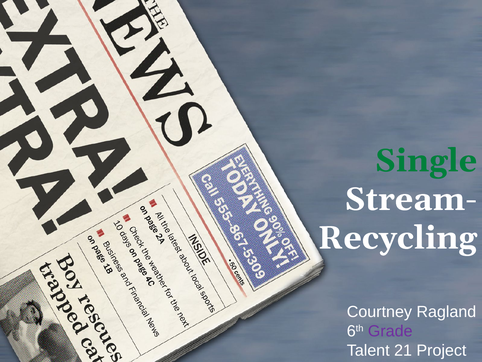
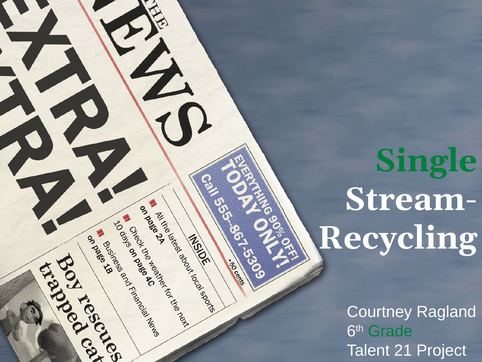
Grade colour: purple -> green (390, 331)
